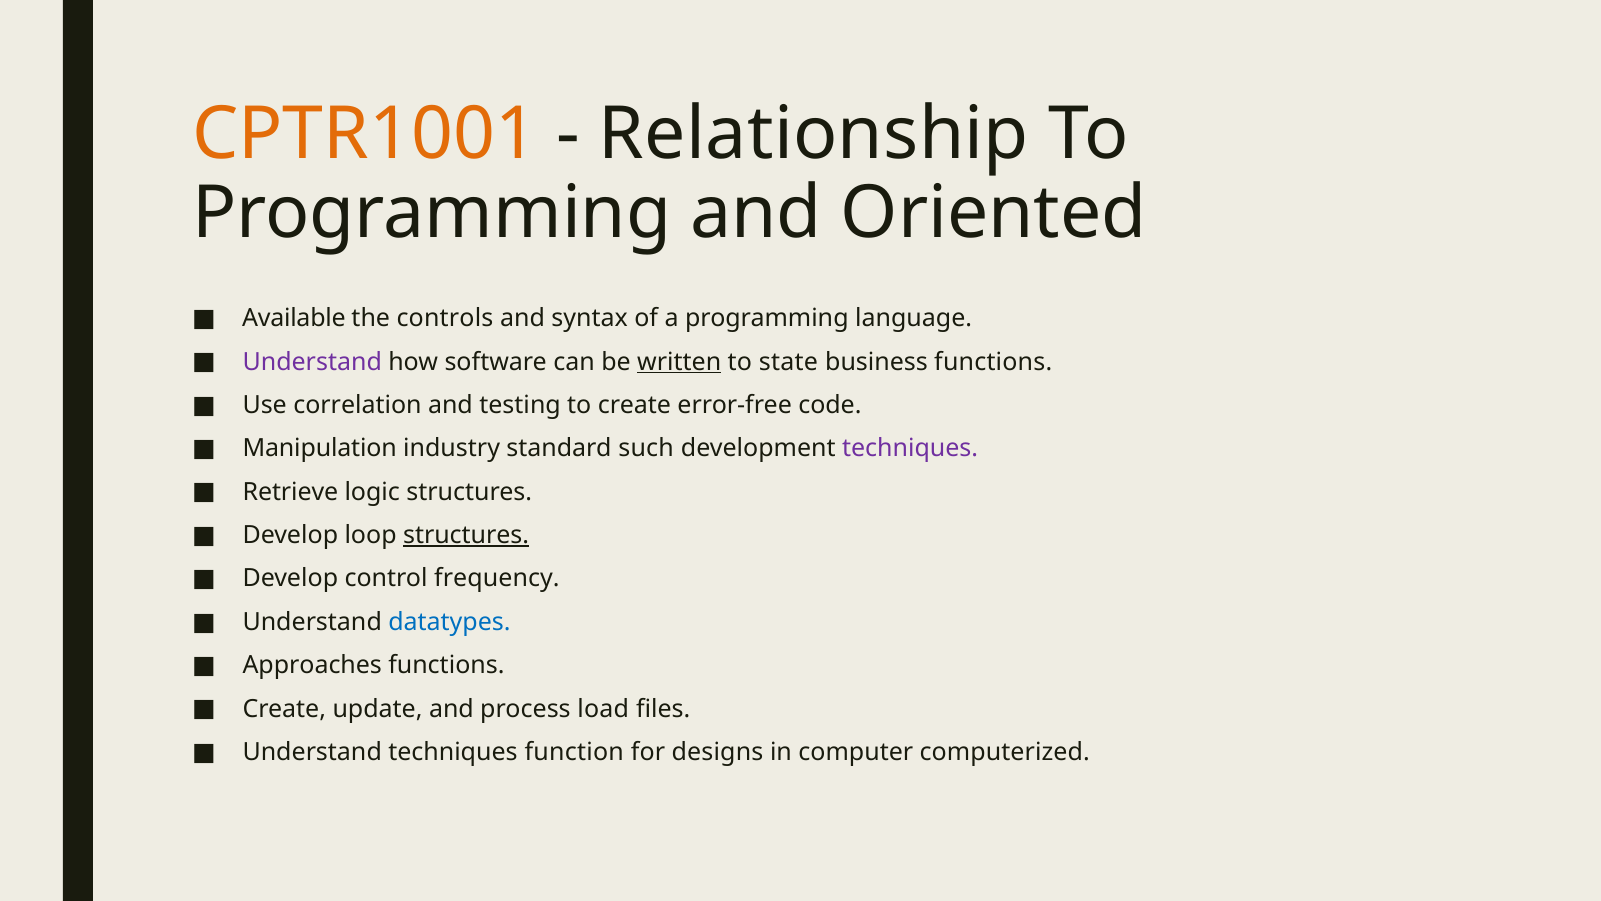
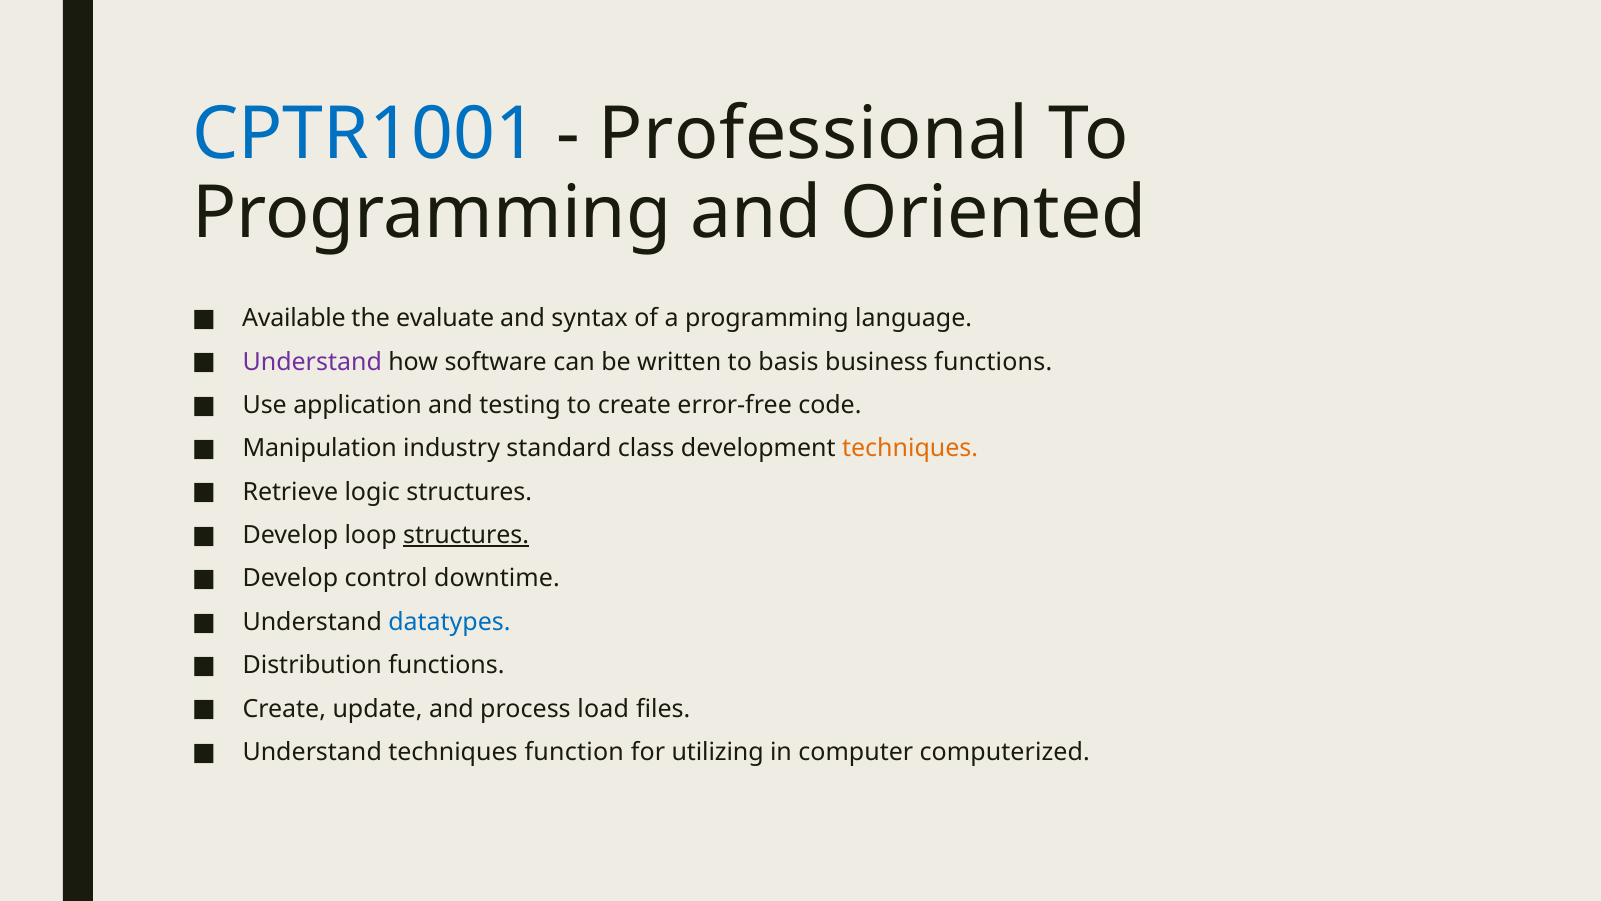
CPTR1001 colour: orange -> blue (365, 135)
Relationship: Relationship -> Professional (814, 135)
controls: controls -> evaluate (445, 318)
written underline: present -> none (679, 362)
state: state -> basis (788, 362)
correlation: correlation -> application (358, 405)
such: such -> class (646, 448)
techniques colour: purple -> orange (910, 448)
frequency: frequency -> downtime (497, 578)
Approaches: Approaches -> Distribution (312, 665)
designs: designs -> utilizing (718, 752)
